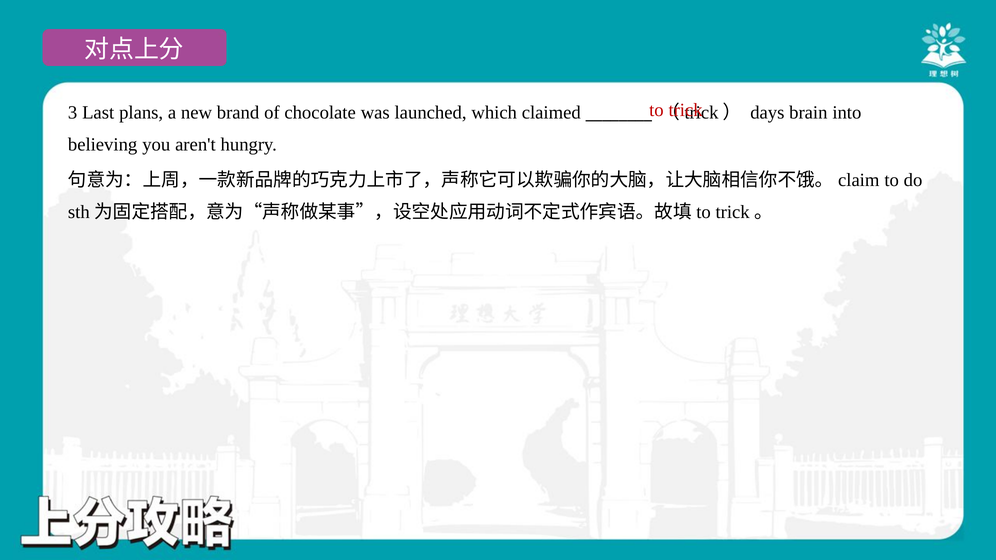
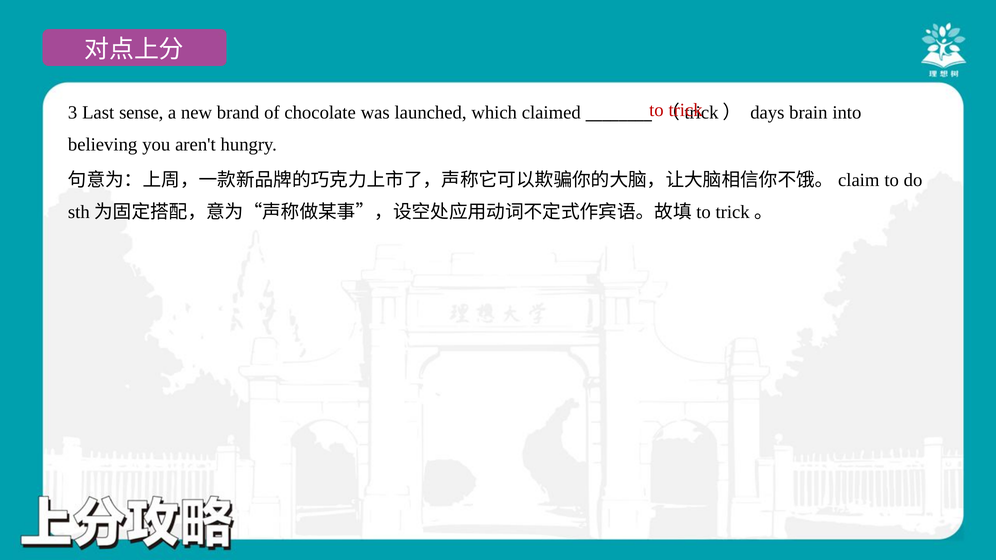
plans: plans -> sense (141, 112)
